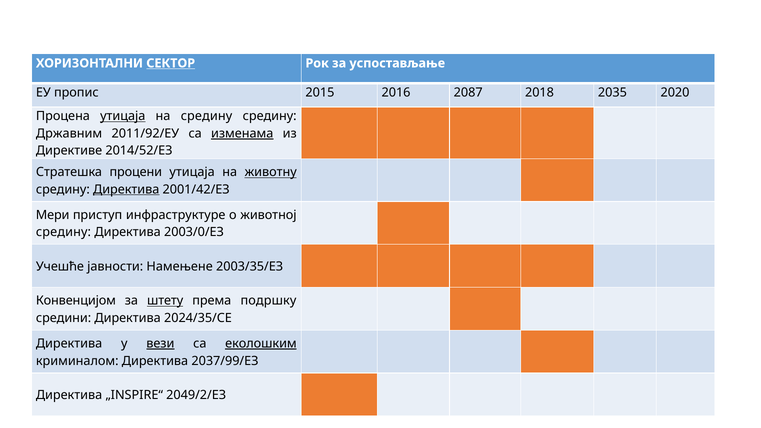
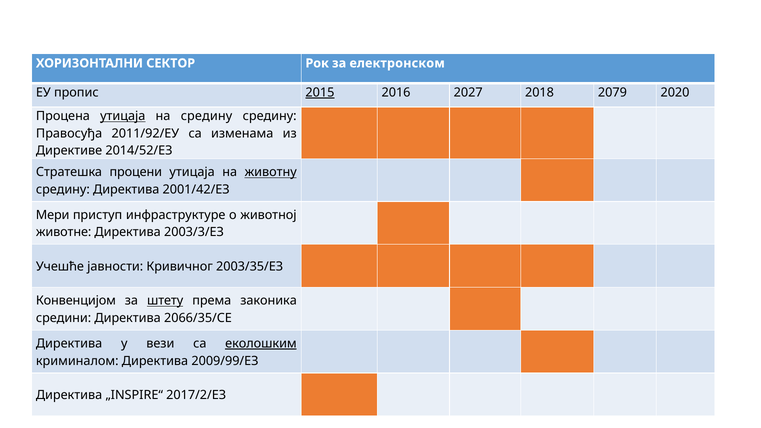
СЕКТОР underline: present -> none (171, 63)
успостављање: успостављање -> електронском (397, 63)
2015 underline: none -> present (320, 93)
2087: 2087 -> 2027 (468, 93)
2035: 2035 -> 2079 (612, 93)
Државним: Државним -> Правосуђа (69, 134)
изменама underline: present -> none (242, 134)
Директива underline: present -> none (126, 189)
средину: средину -> животне (64, 232)
2003/0/EЗ: 2003/0/EЗ -> 2003/3/EЗ (194, 232)
Намењене: Намењене -> Кривичног (180, 267)
подршку: подршку -> законика (269, 301)
2024/35/CE: 2024/35/CE -> 2066/35/CE (198, 318)
вези underline: present -> none (160, 344)
2037/99/EЗ: 2037/99/EЗ -> 2009/99/EЗ (225, 361)
2049/2/EЗ: 2049/2/EЗ -> 2017/2/EЗ (196, 395)
